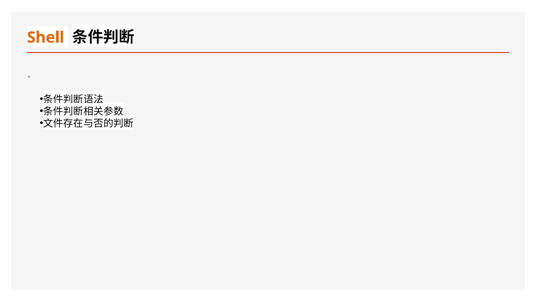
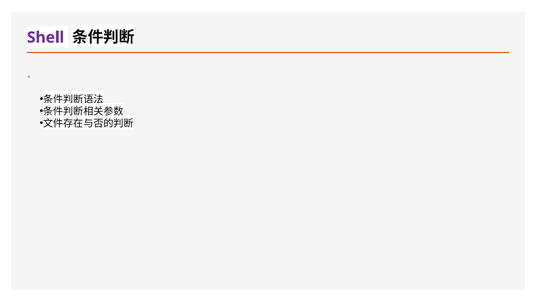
Shell colour: orange -> purple (46, 38)
